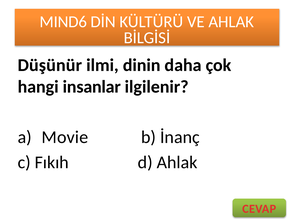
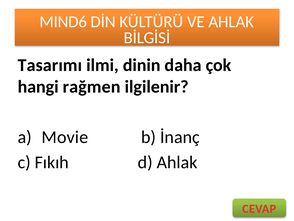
Düşünür: Düşünür -> Tasarımı (50, 65)
insanlar: insanlar -> rağmen (92, 87)
